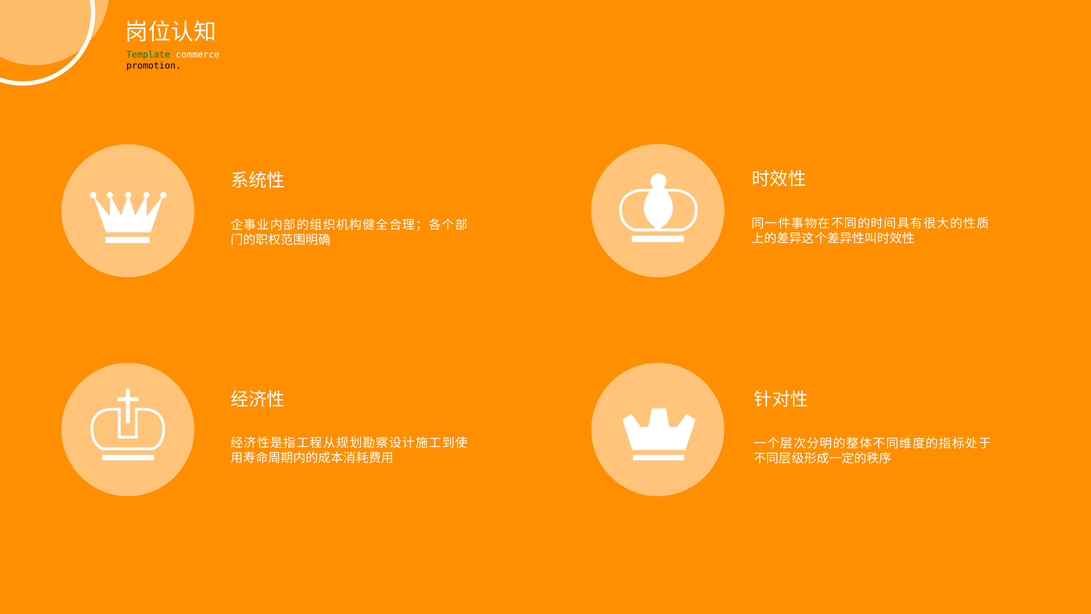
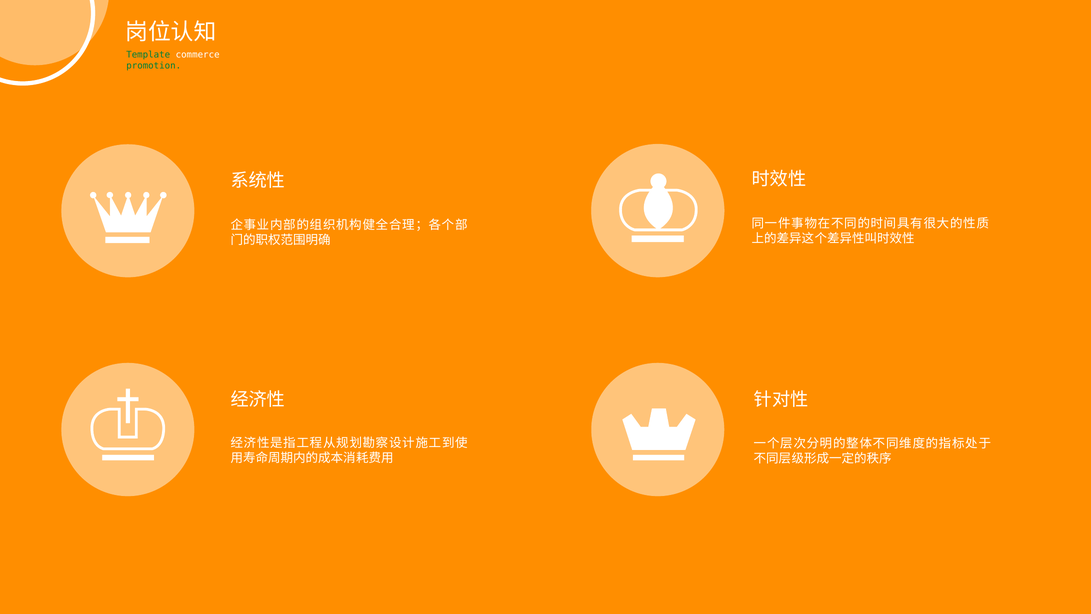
promotion colour: black -> green (154, 66)
